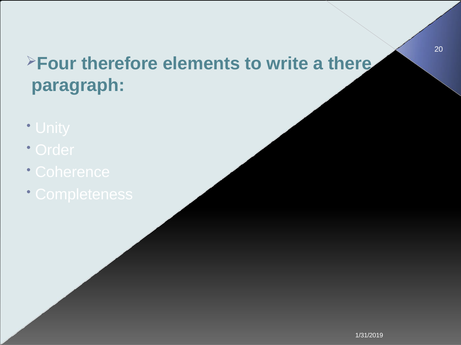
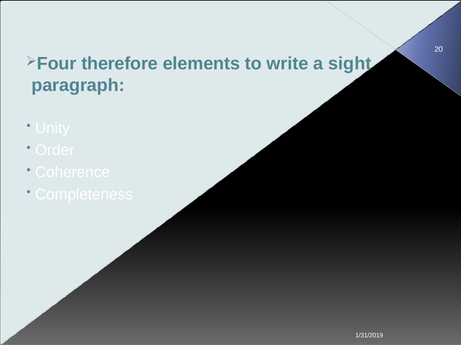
there: there -> sight (350, 64)
